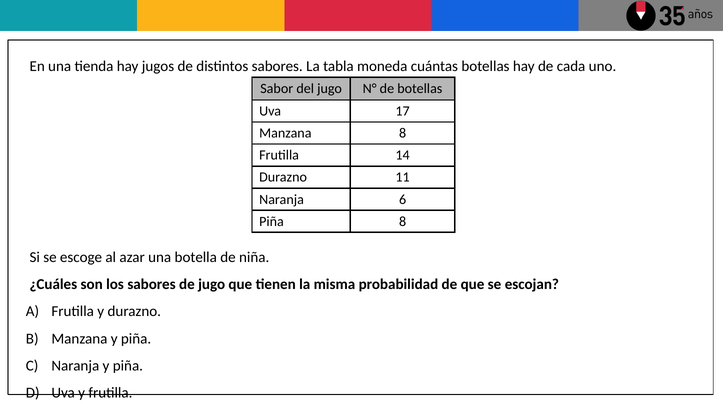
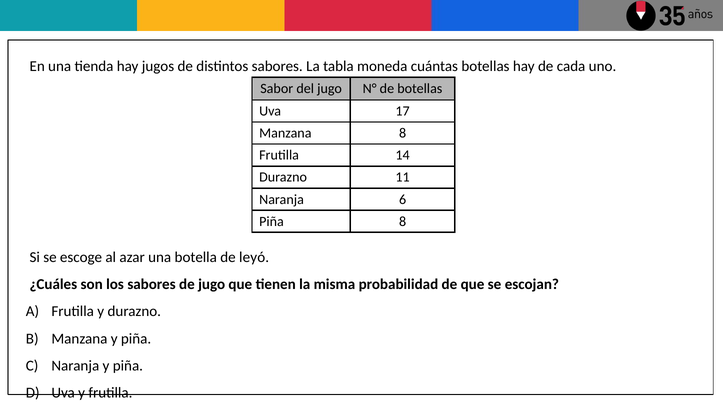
niña: niña -> leyó (254, 257)
